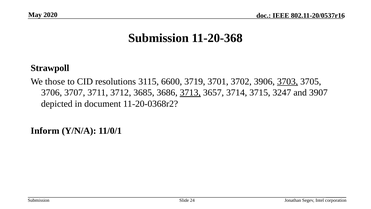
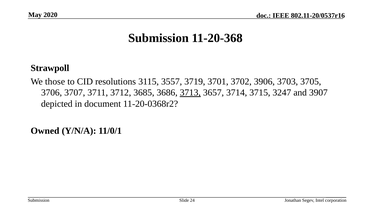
6600: 6600 -> 3557 (172, 81)
3703 underline: present -> none (288, 81)
Inform: Inform -> Owned (45, 131)
